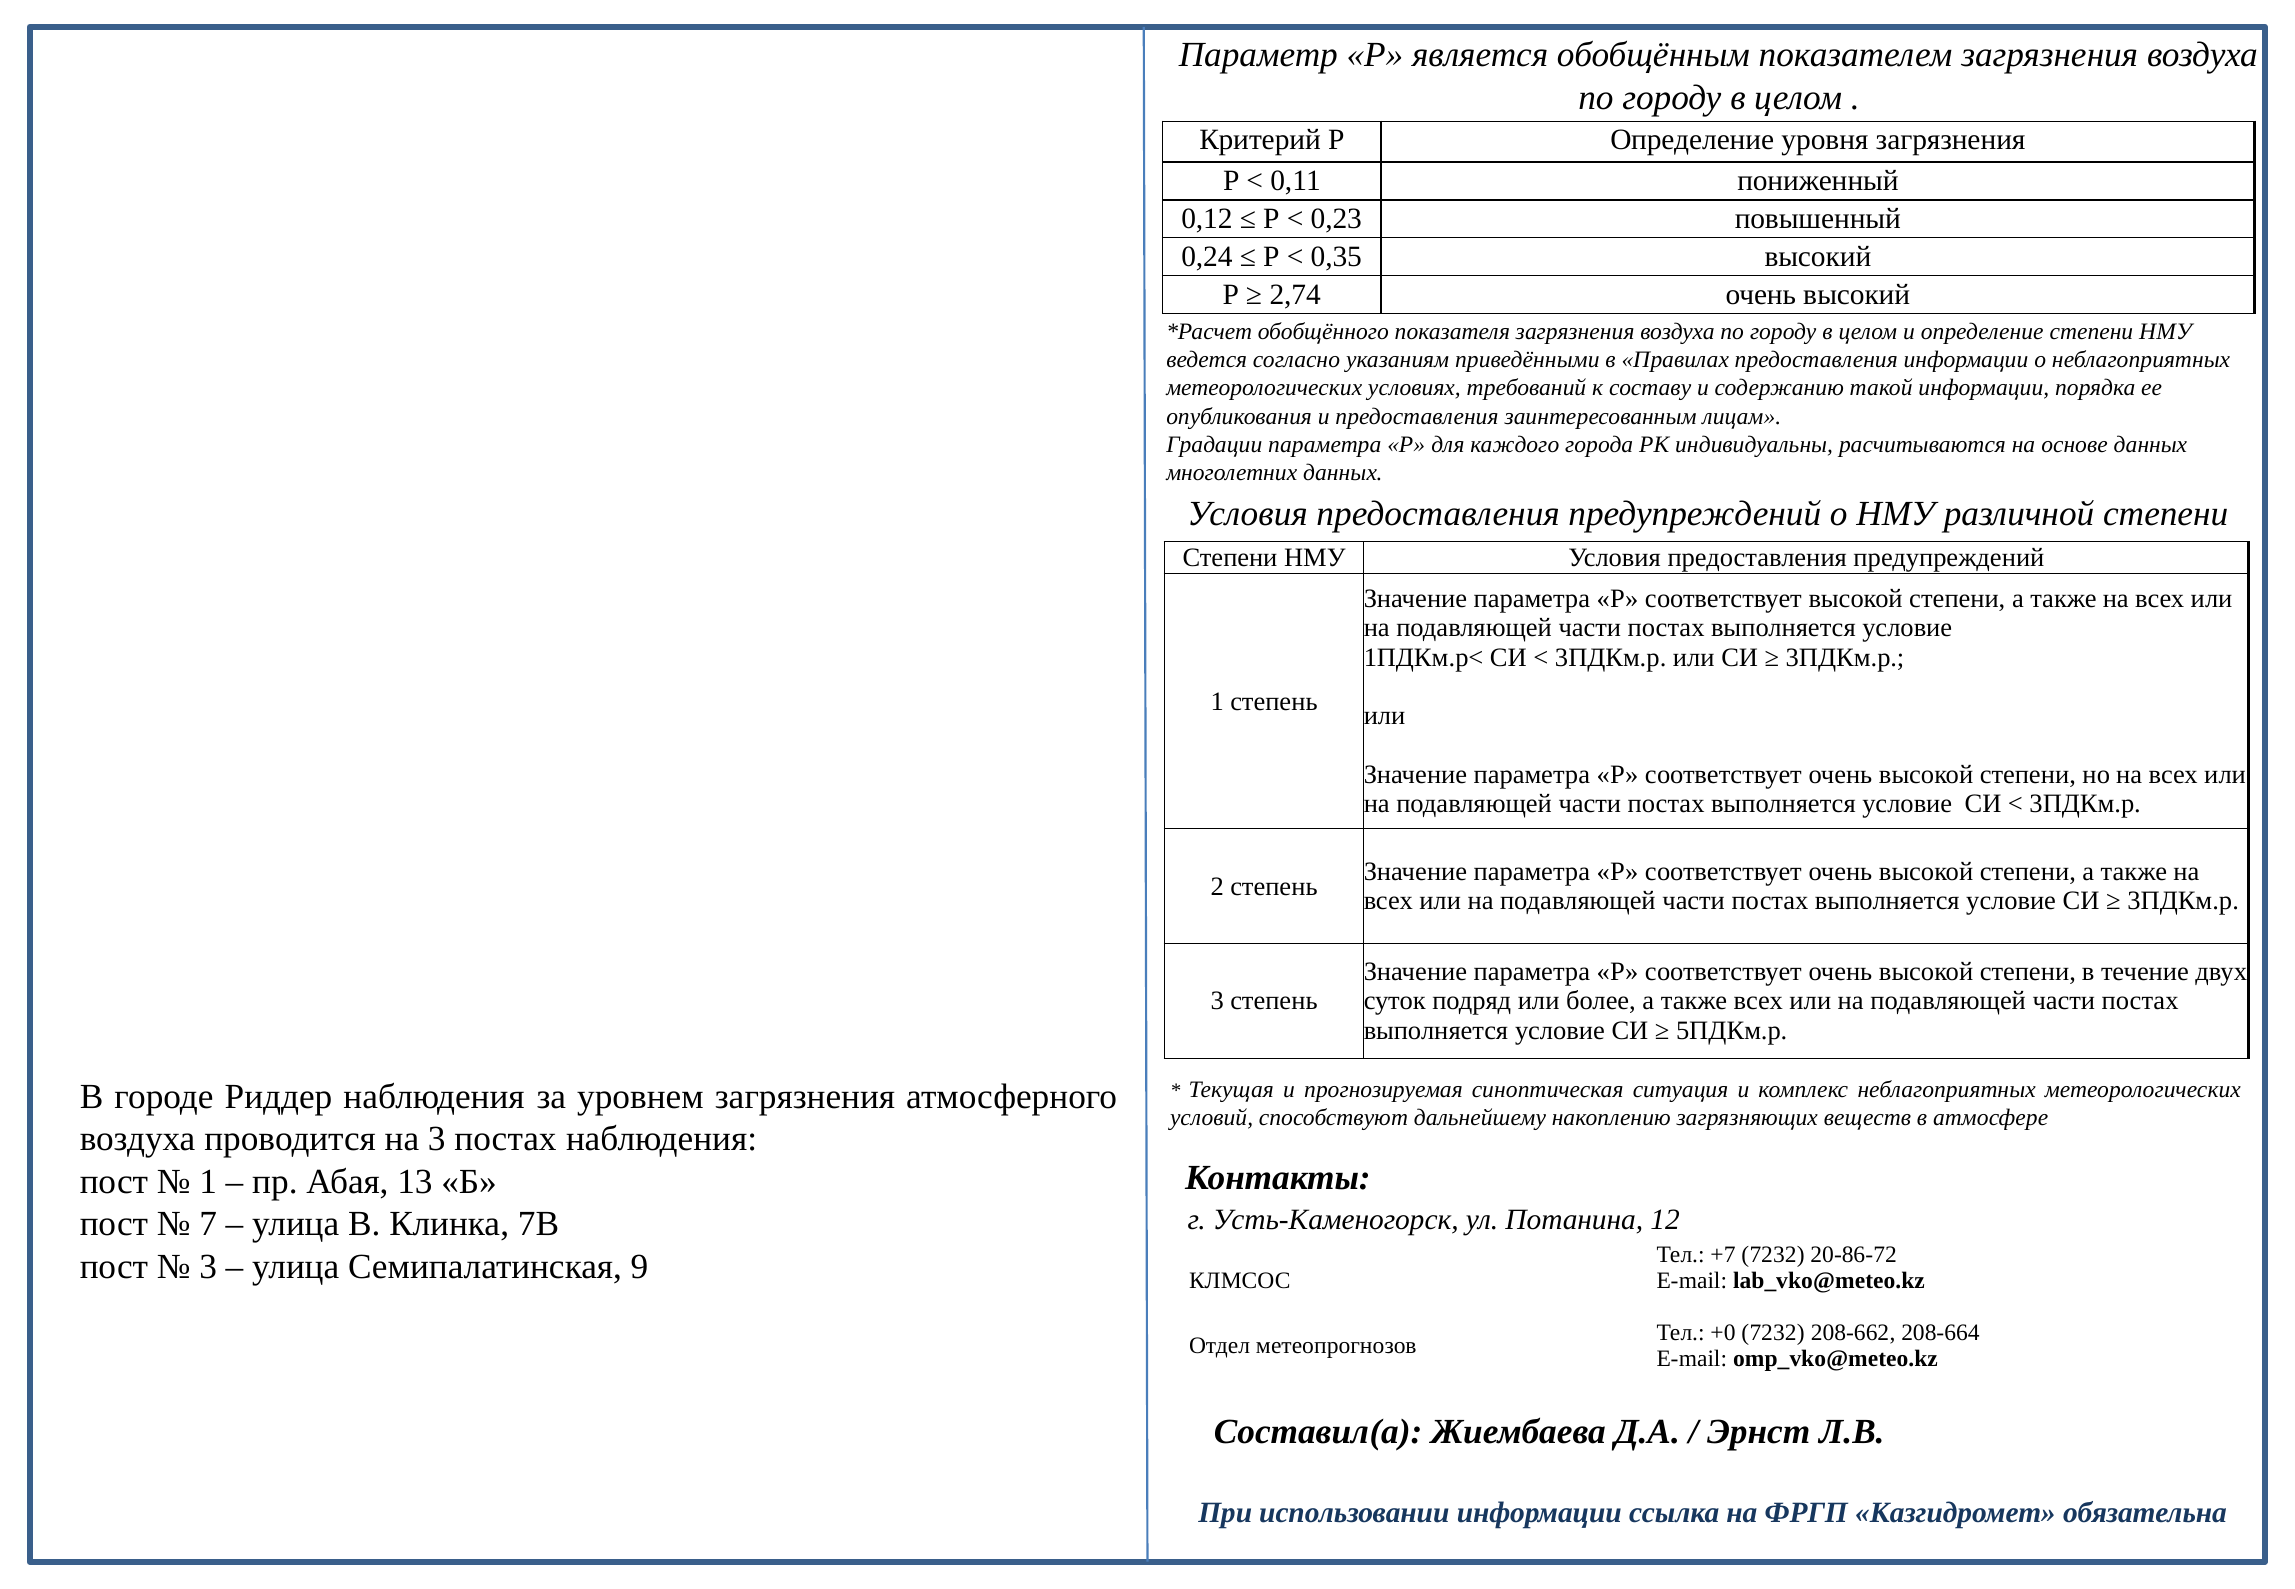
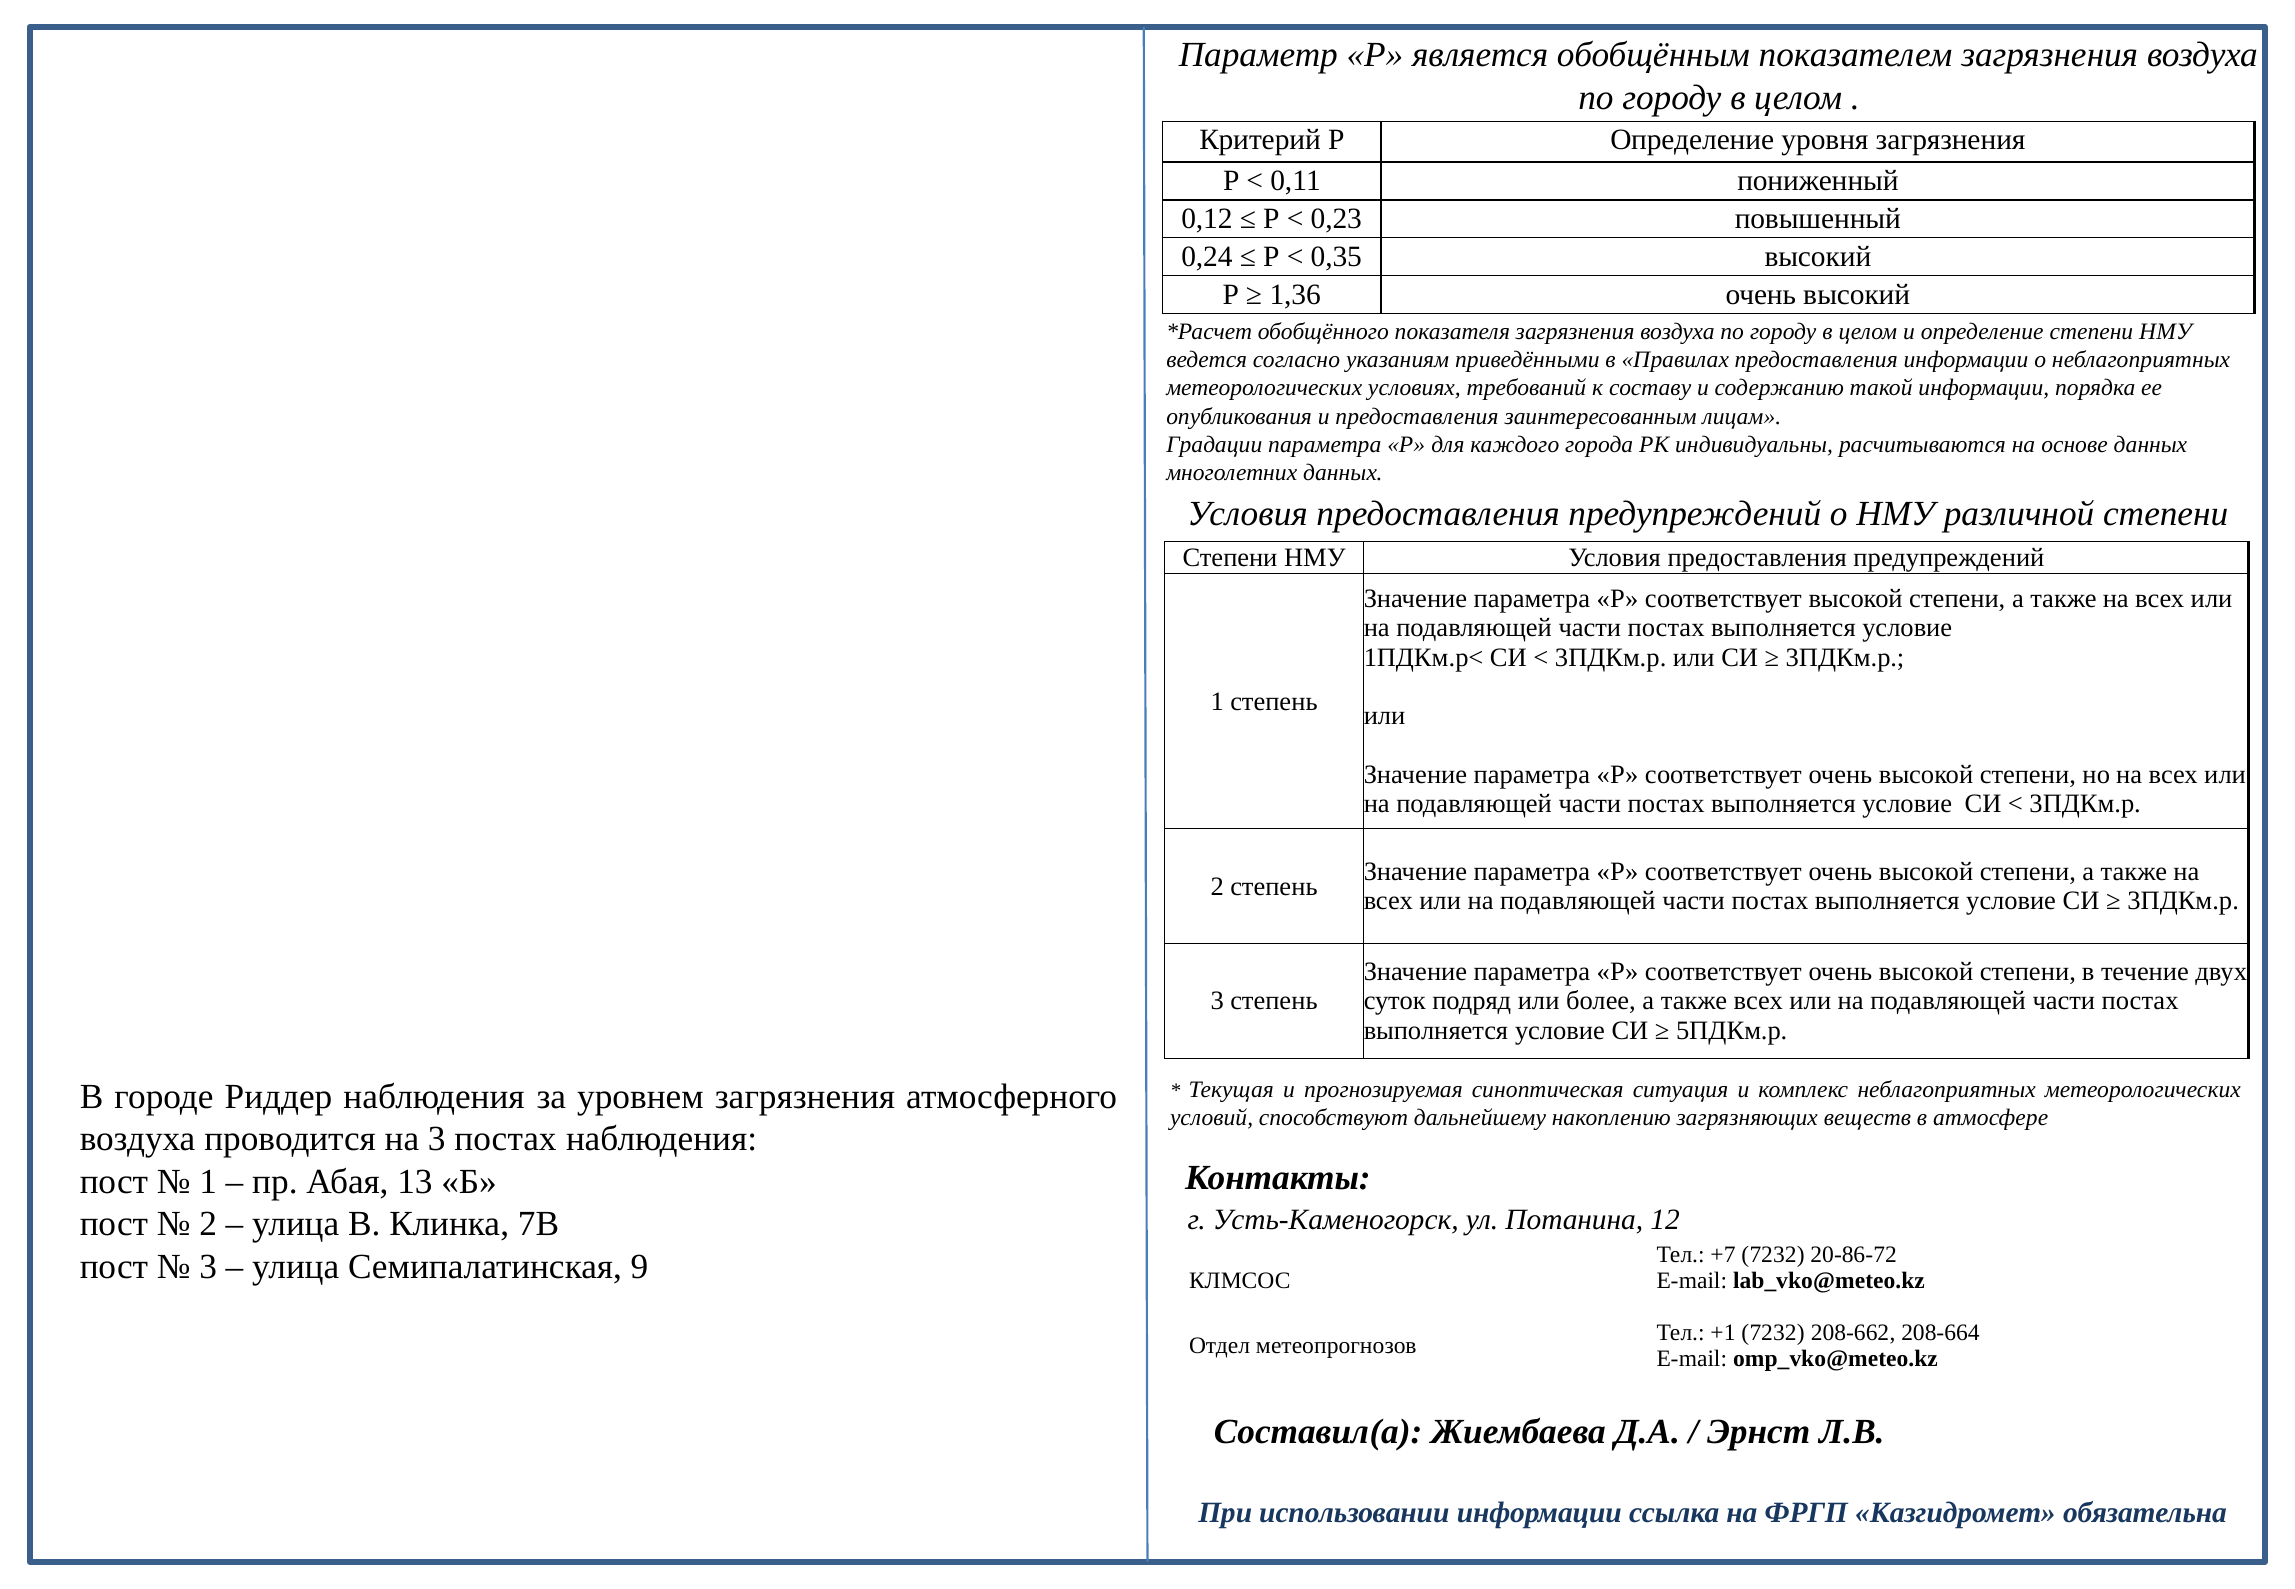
2,74: 2,74 -> 1,36 (1295, 294)
7: 7 -> 2 (208, 1224)
+0: +0 -> +1 (1723, 1332)
